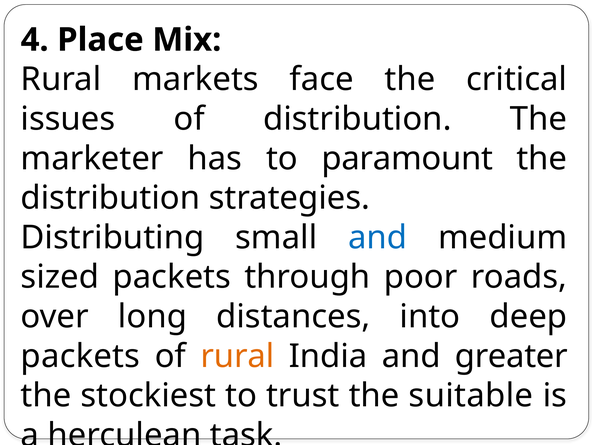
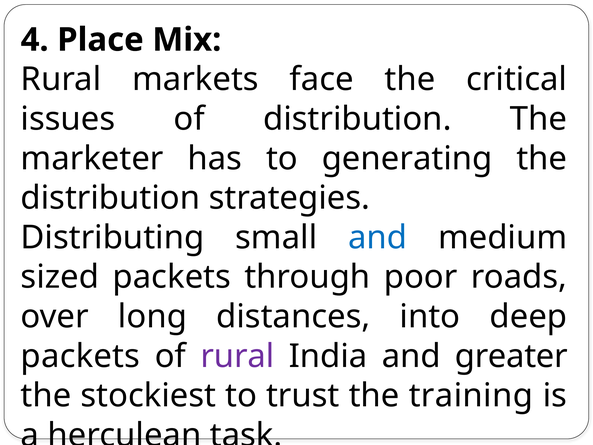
paramount: paramount -> generating (407, 158)
rural colour: orange -> purple (237, 356)
suitable: suitable -> training (471, 396)
